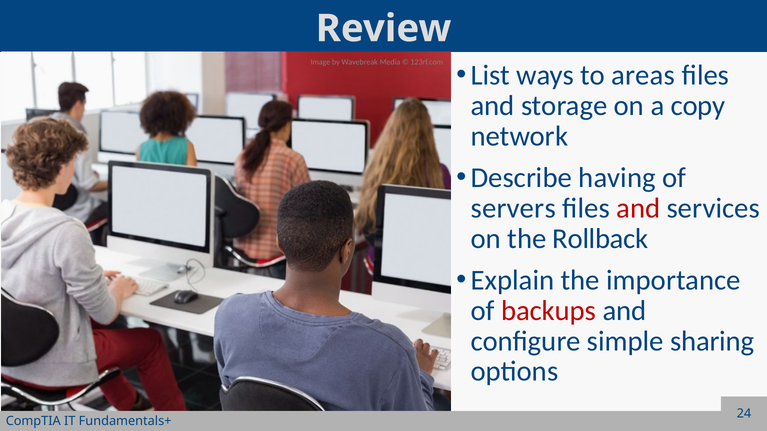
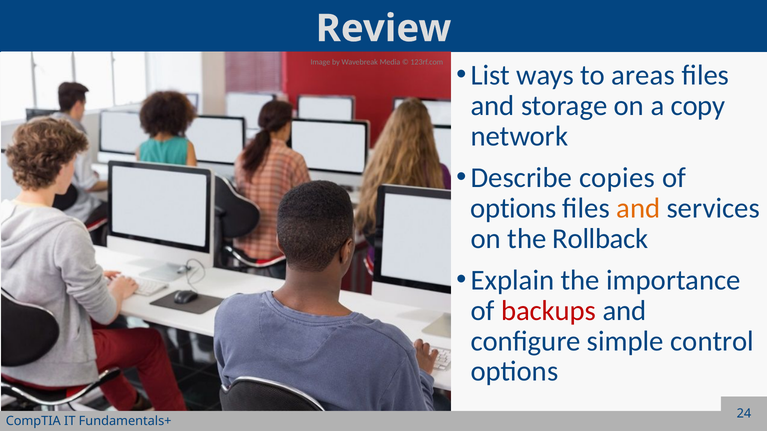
having: having -> copies (617, 178)
servers: servers -> options (513, 209)
and colour: red -> orange (638, 209)
sharing: sharing -> control (712, 341)
